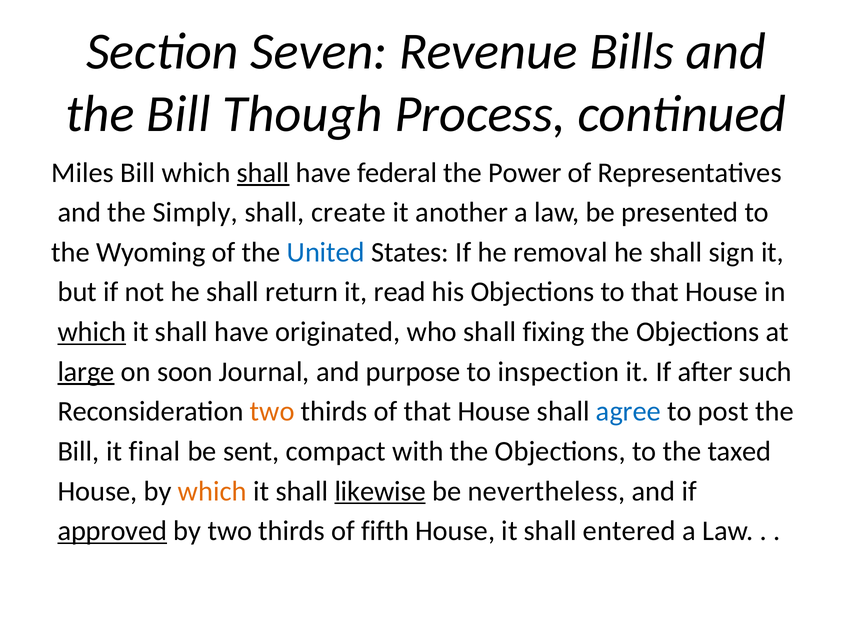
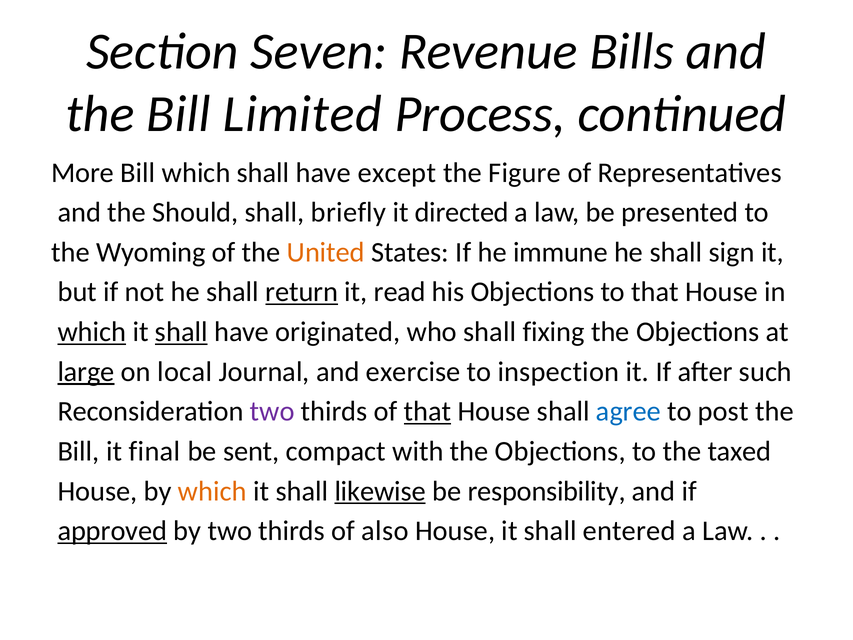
Though: Though -> Limited (302, 114)
Miles: Miles -> More (83, 173)
shall underline: present -> none (263, 173)
federal: federal -> except (397, 173)
Power: Power -> Figure (525, 173)
Simply: Simply -> Should (195, 212)
create: create -> briefly (349, 212)
another: another -> directed (462, 212)
United colour: blue -> orange (326, 252)
removal: removal -> immune (560, 252)
return underline: none -> present (302, 292)
shall underline: none -> present (181, 332)
soon: soon -> local (185, 372)
purpose: purpose -> exercise (413, 372)
two colour: orange -> purple (272, 411)
that underline: none -> present (428, 411)
nevertheless: nevertheless -> responsibility (547, 491)
fifth: fifth -> also (385, 531)
